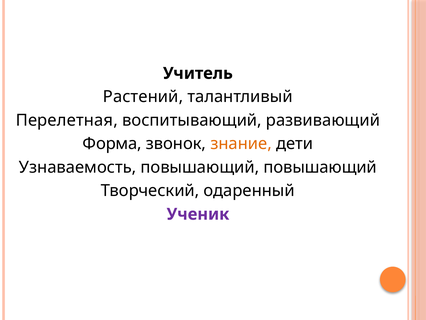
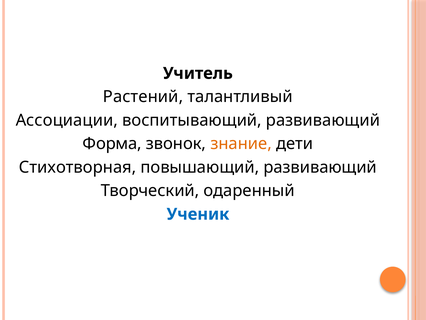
Перелетная: Перелетная -> Ассоциации (67, 120)
Узнаваемость: Узнаваемость -> Стихотворная (78, 167)
повышающий повышающий: повышающий -> развивающий (320, 167)
Ученик colour: purple -> blue (198, 214)
